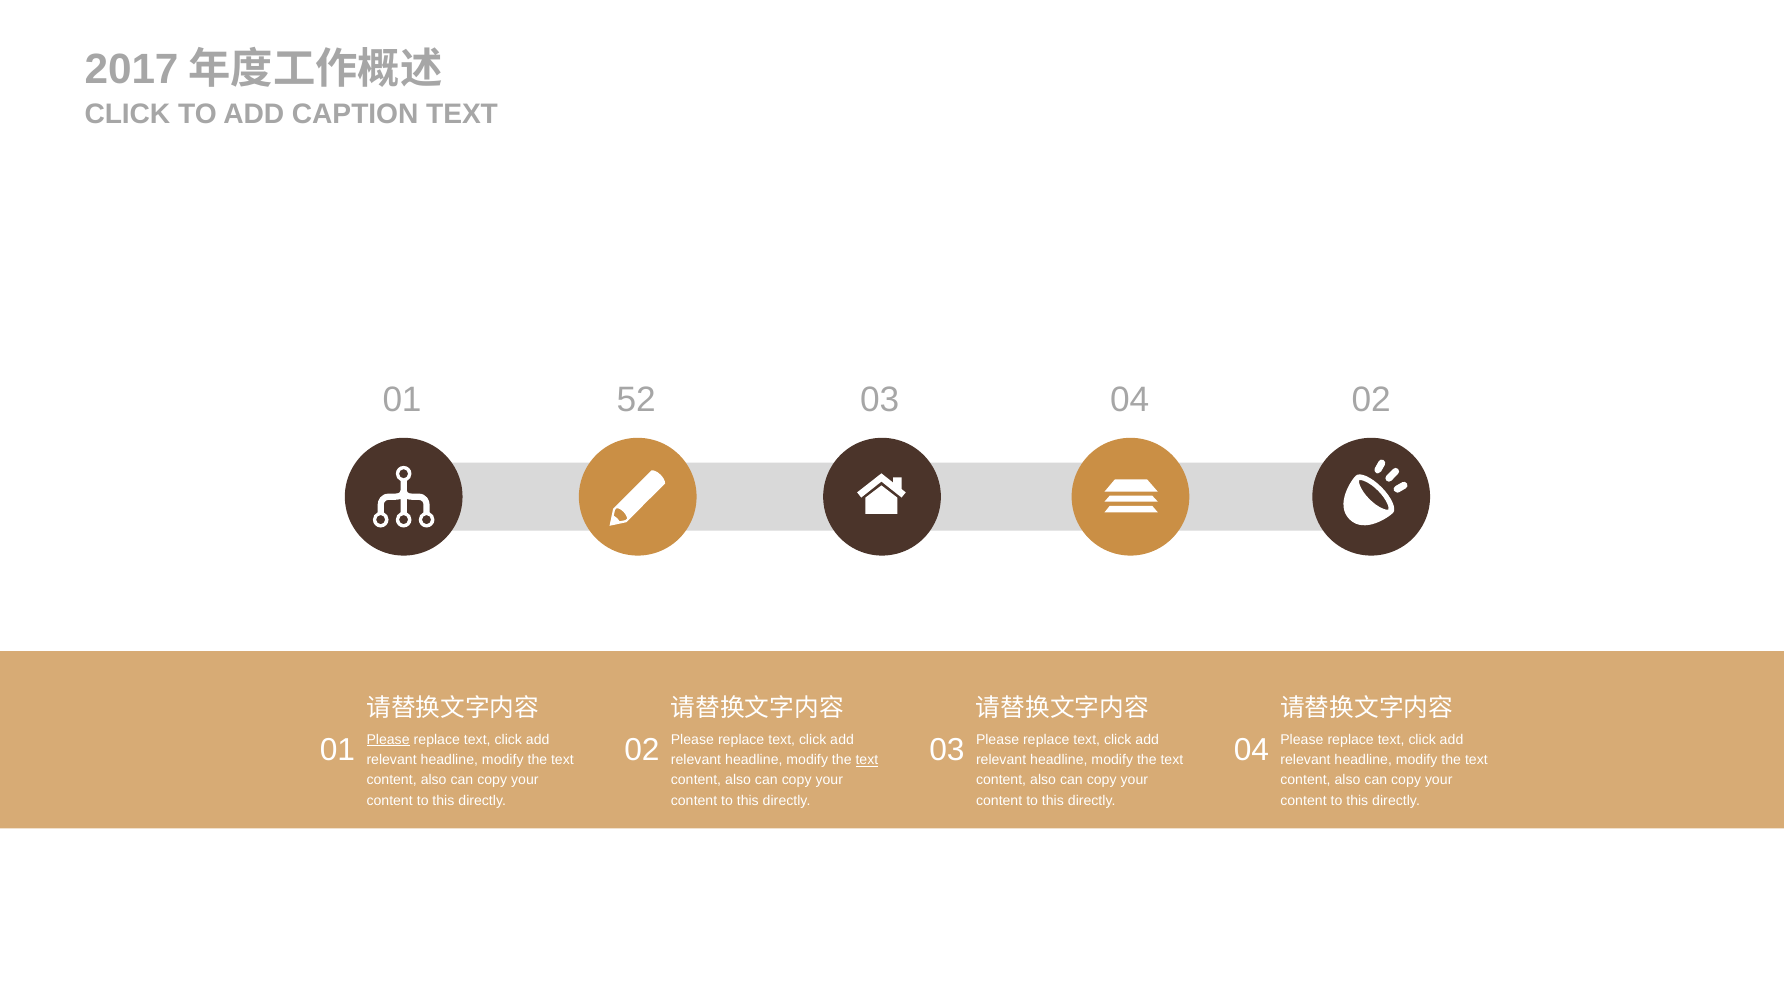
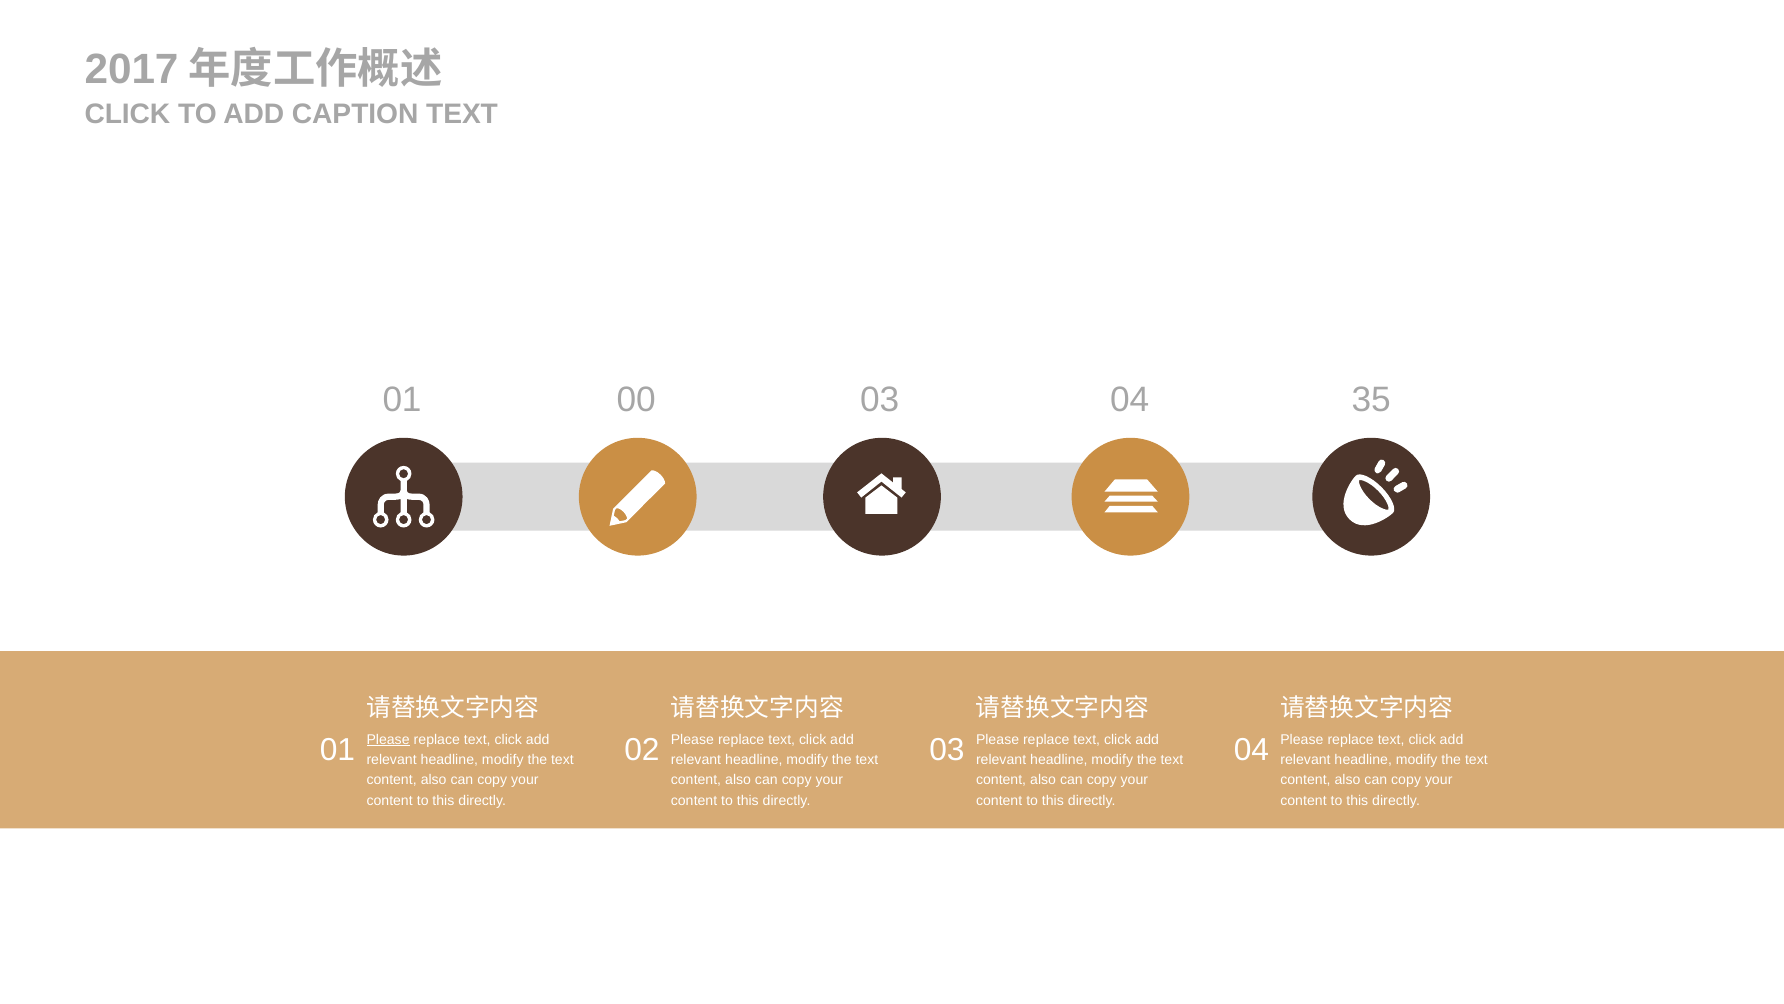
52: 52 -> 00 (636, 399)
04 02: 02 -> 35 (1371, 399)
text underline: present -> none (867, 760)
